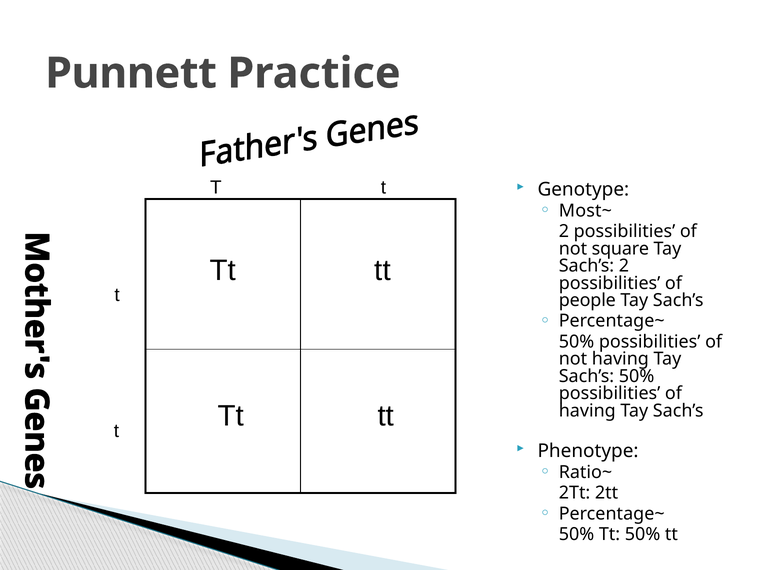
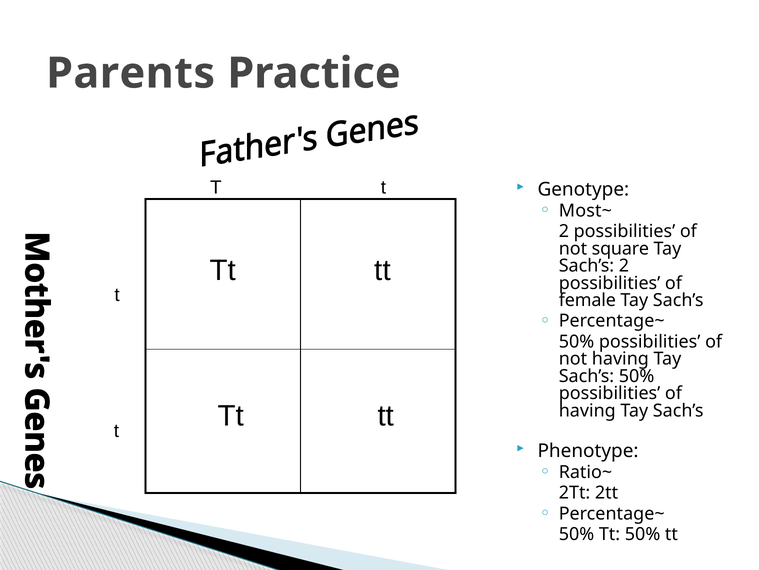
Punnett: Punnett -> Parents (131, 73)
people: people -> female (587, 300)
